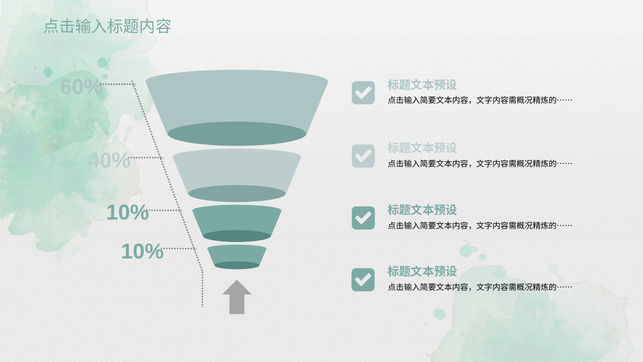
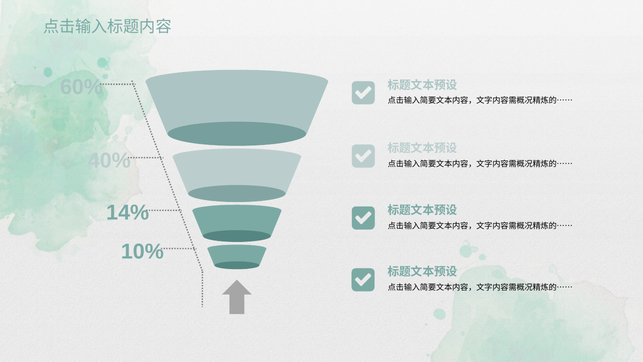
10%: 10% -> 14% (128, 212)
